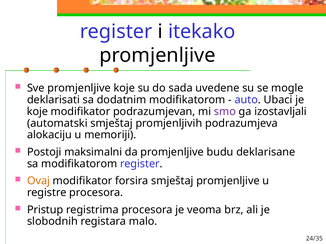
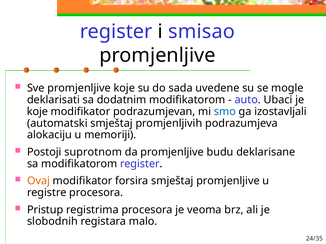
itekako: itekako -> smisao (202, 32)
smo colour: purple -> blue (225, 112)
maksimalni: maksimalni -> suprotnom (93, 152)
